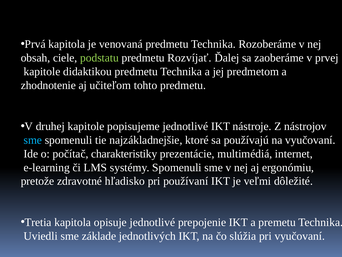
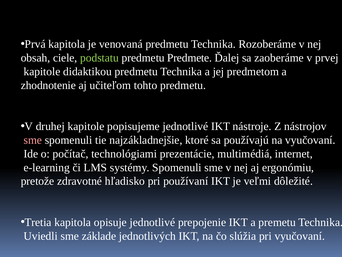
Rozvíjať: Rozvíjať -> Predmete (190, 58)
sme colour: light blue -> pink (33, 140)
charakteristiky: charakteristiky -> technológiami (124, 153)
